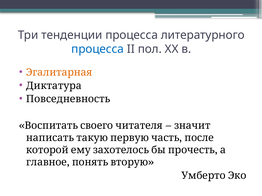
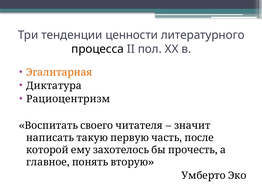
тенденции процесса: процесса -> ценности (132, 35)
процесса colour: blue -> black (98, 49)
Повседневность: Повседневность -> Рациоцентризм (68, 99)
